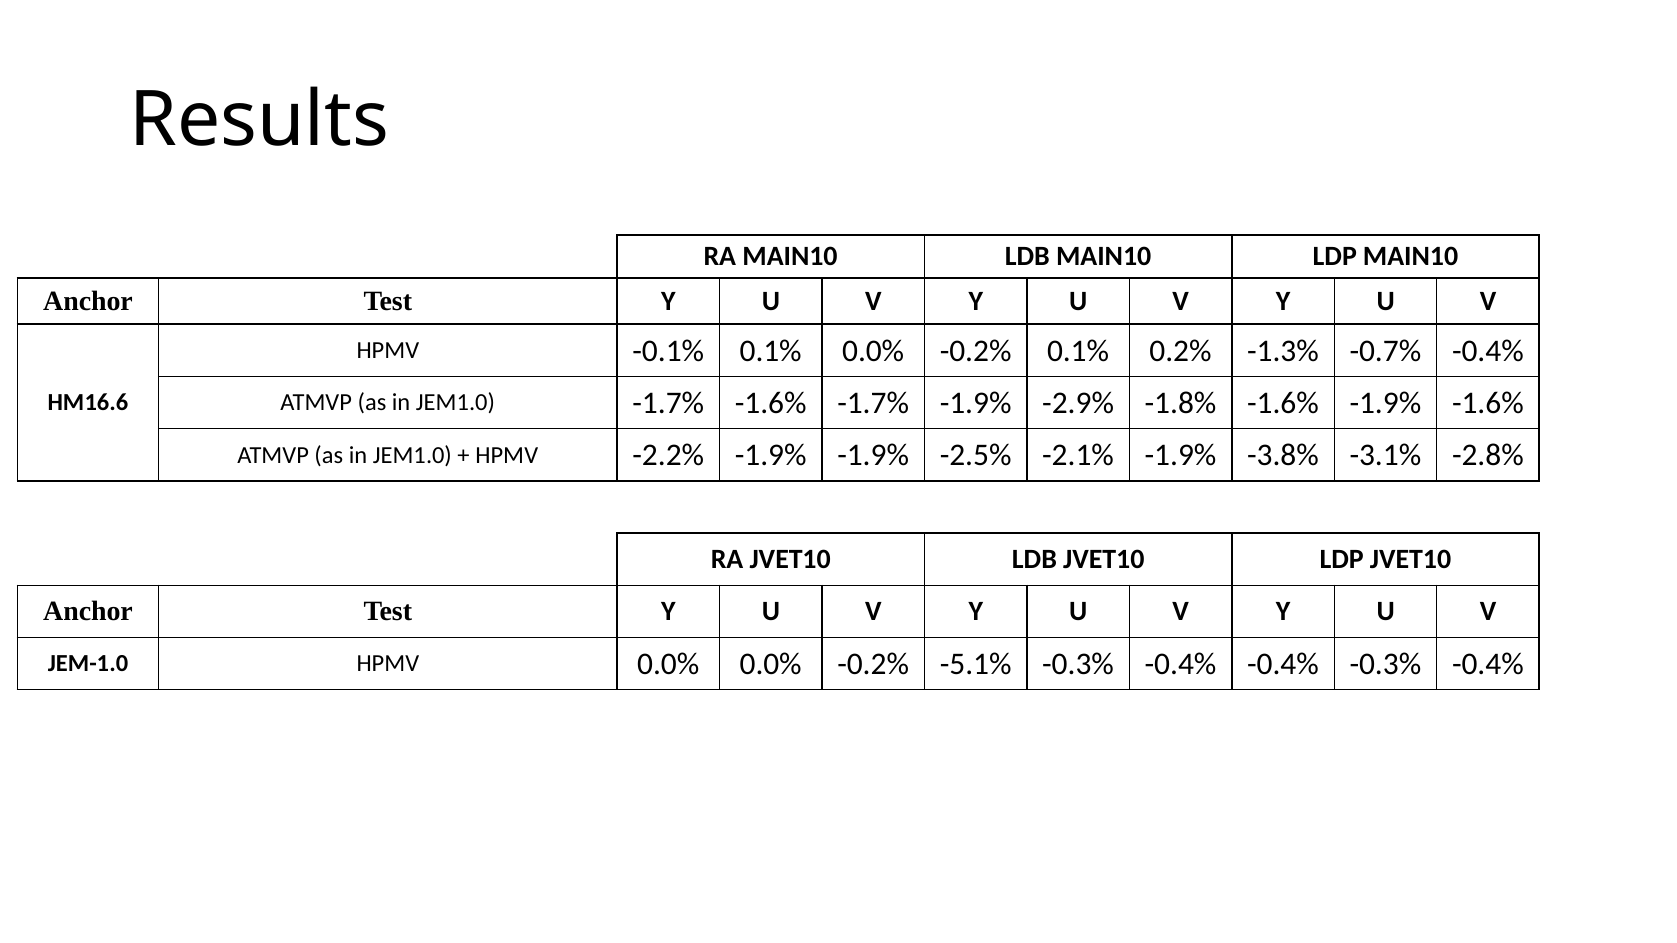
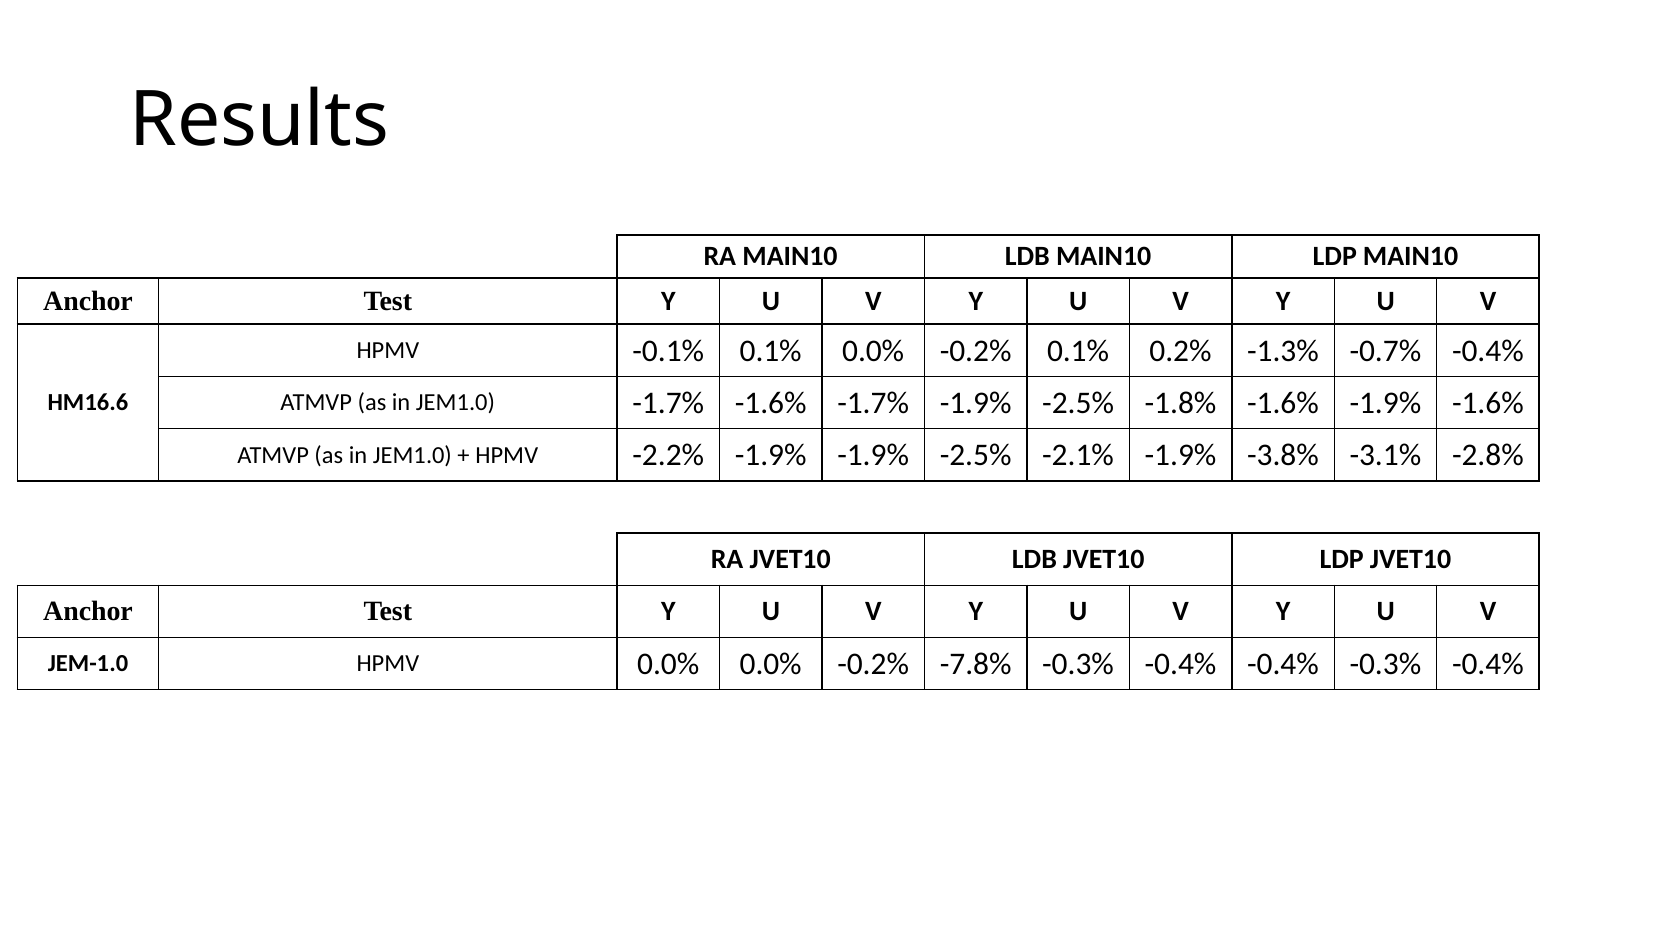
-1.7% -1.9% -2.9%: -2.9% -> -2.5% (1078, 403)
-5.1%: -5.1% -> -7.8% (976, 665)
